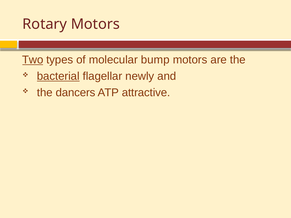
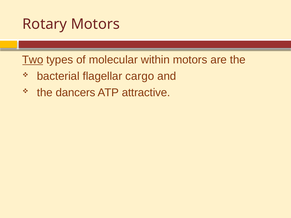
bump: bump -> within (155, 60)
bacterial underline: present -> none (58, 76)
newly: newly -> cargo (140, 76)
